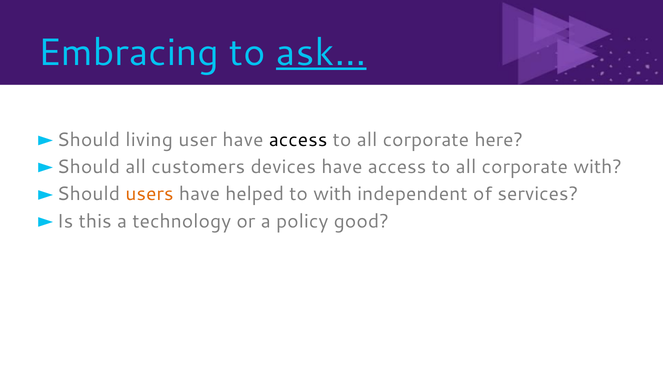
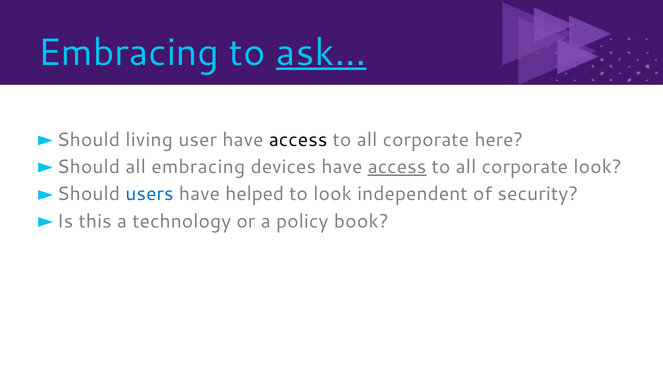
all customers: customers -> embracing (198, 167)
access underline: none -> present (397, 167)
corporate with: with -> look (598, 167)
users colour: orange -> blue (149, 194)
to with: with -> look (332, 194)
services: services -> security (538, 194)
good: good -> book (361, 221)
